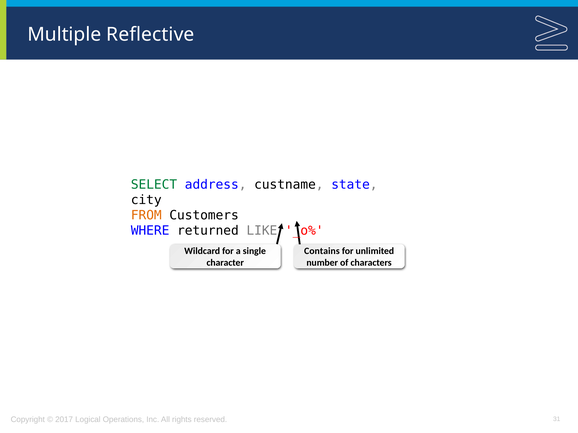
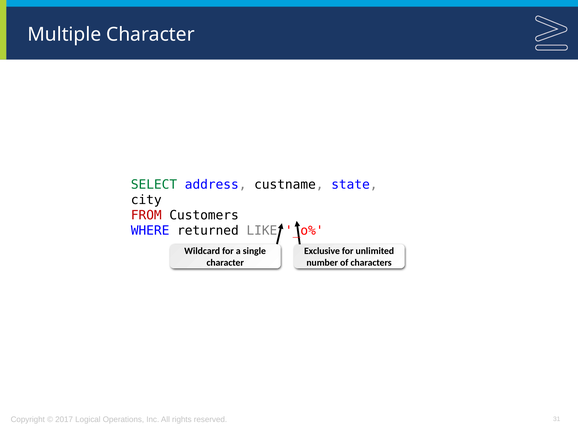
Multiple Reflective: Reflective -> Character (150, 34)
FROM colour: orange -> red (146, 216)
Contains: Contains -> Exclusive (322, 251)
